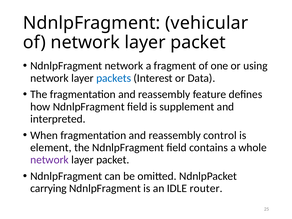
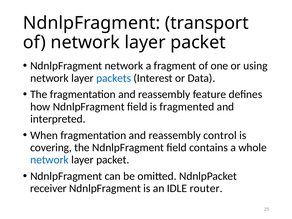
vehicular: vehicular -> transport (207, 23)
supplement: supplement -> fragmented (187, 107)
element: element -> covering (51, 148)
network colour: purple -> blue (49, 160)
carrying: carrying -> receiver (48, 188)
